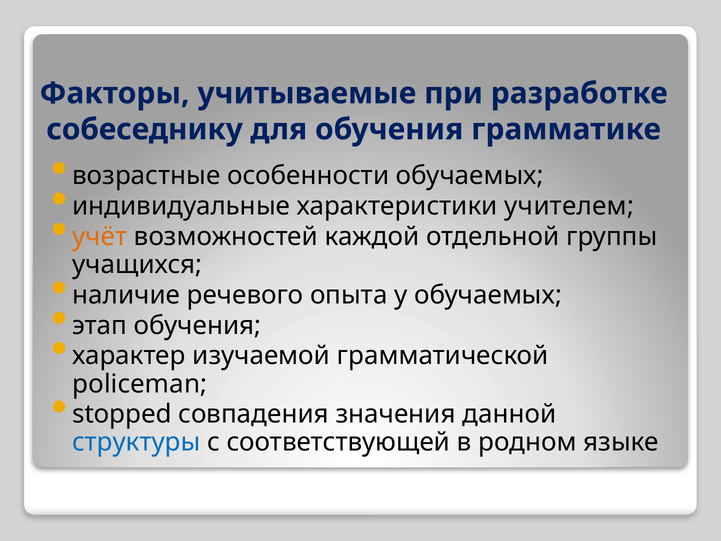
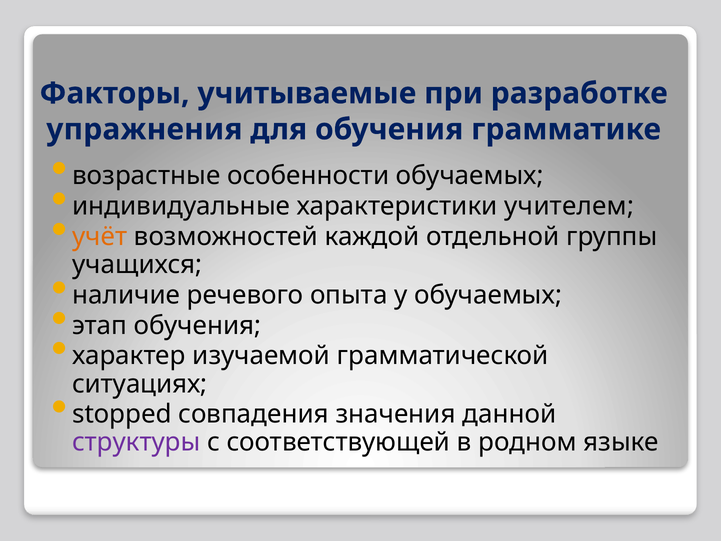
собеседнику: собеседнику -> упражнения (144, 129)
policeman: policeman -> ситуациях (140, 384)
структуры colour: blue -> purple (136, 442)
